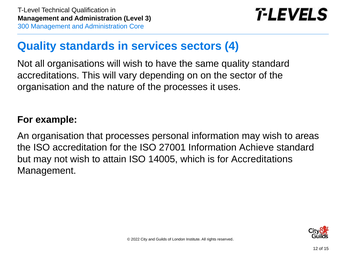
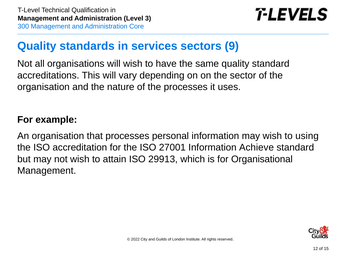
4: 4 -> 9 (232, 46)
areas: areas -> using (307, 136)
14005: 14005 -> 29913 (163, 159)
for Accreditations: Accreditations -> Organisational (262, 159)
